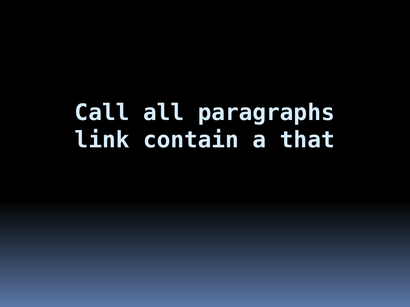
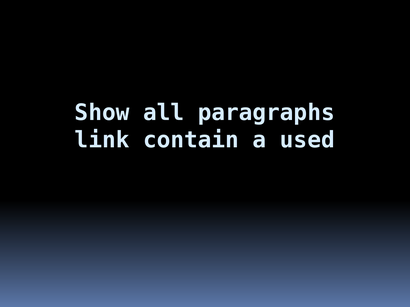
Call: Call -> Show (102, 113)
that: that -> used (307, 140)
